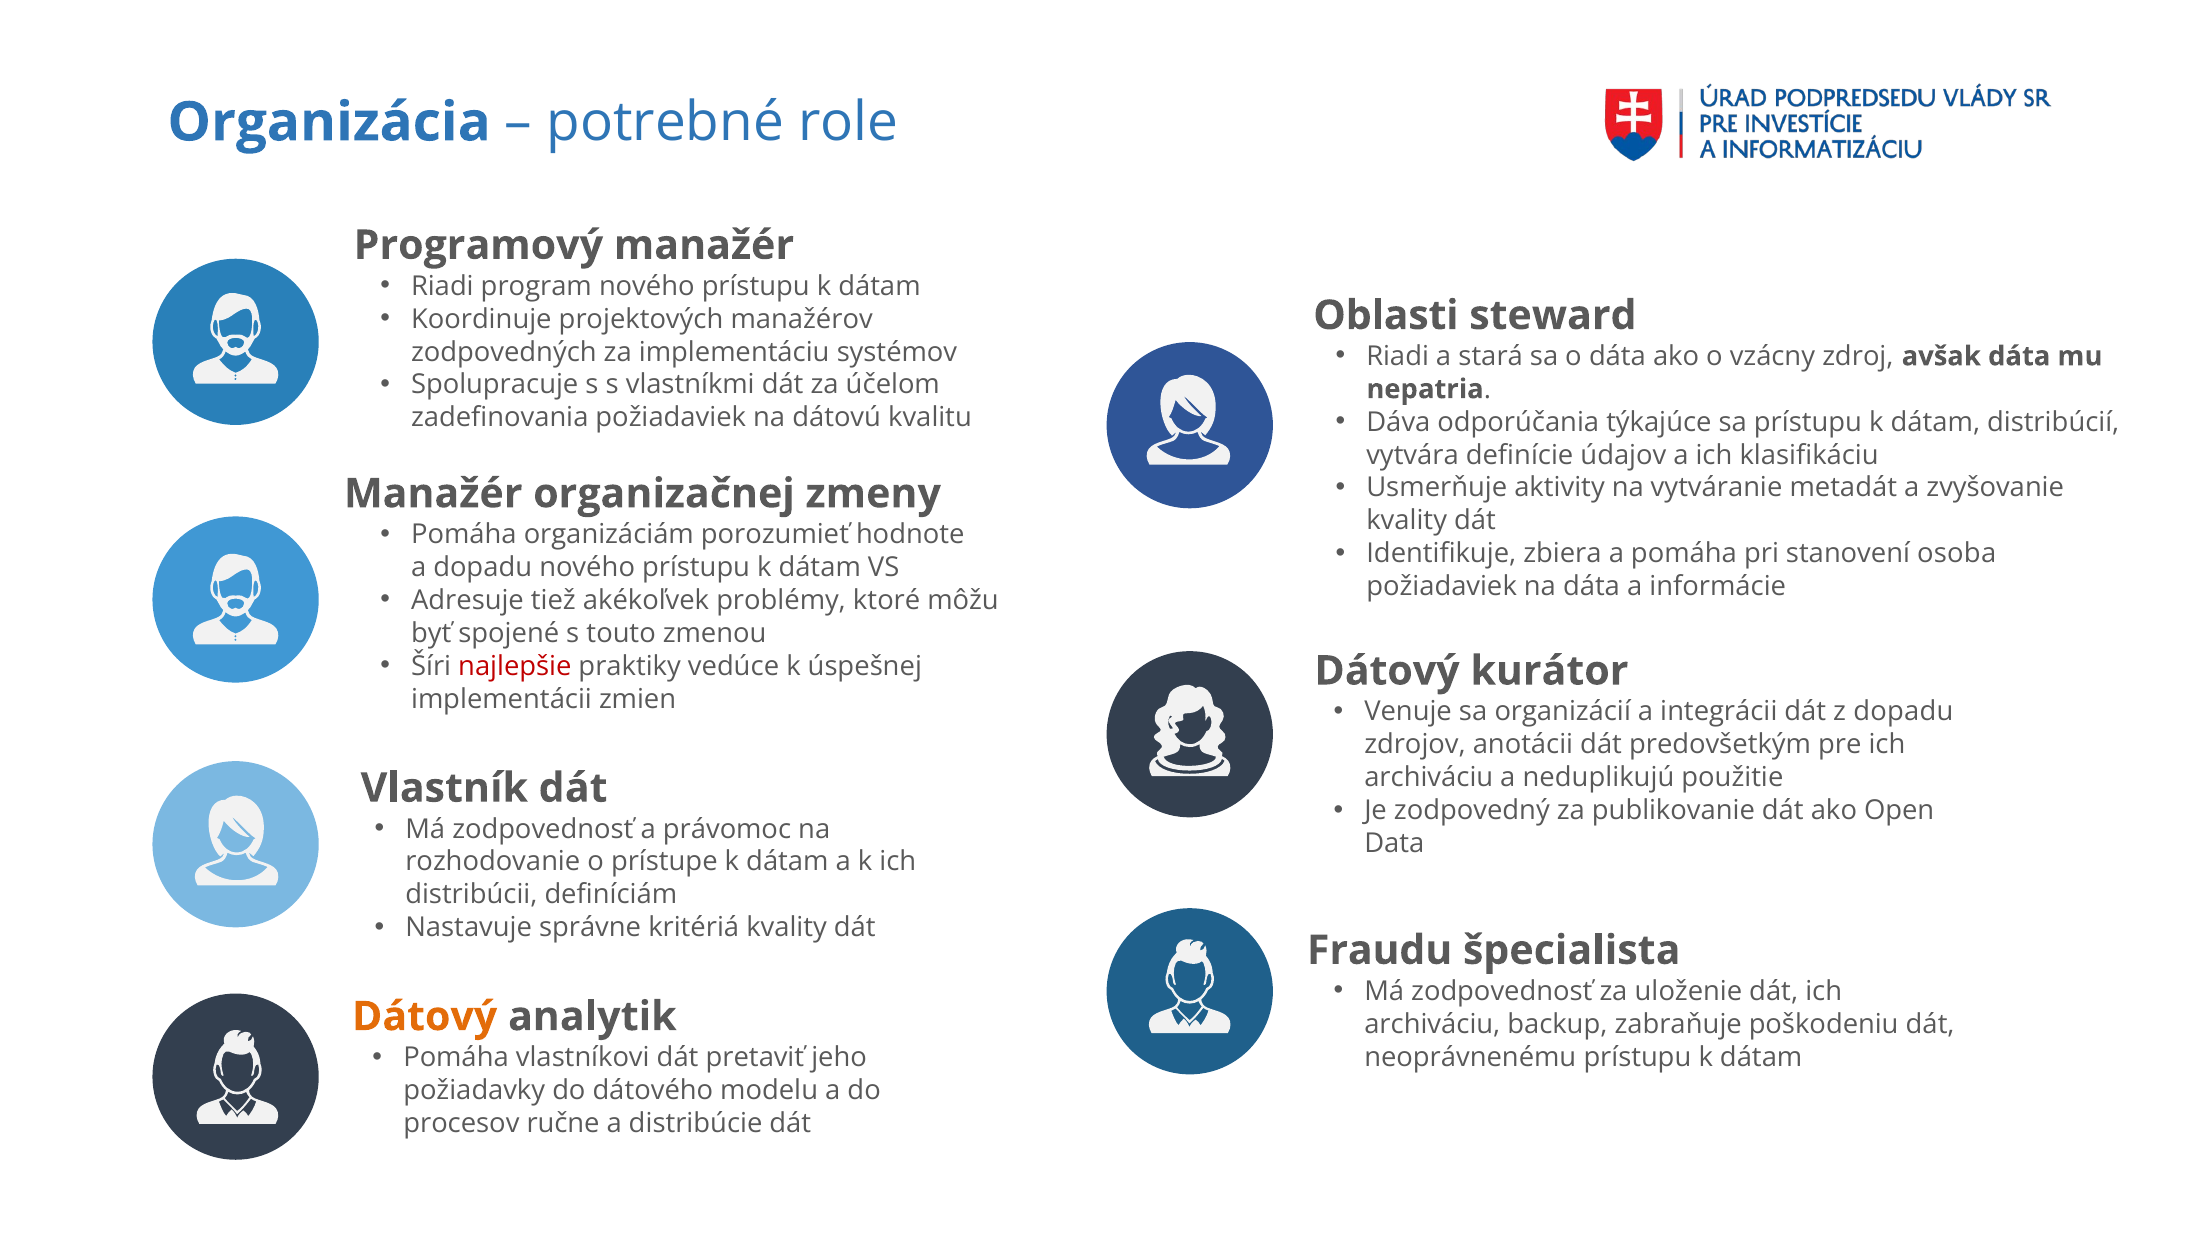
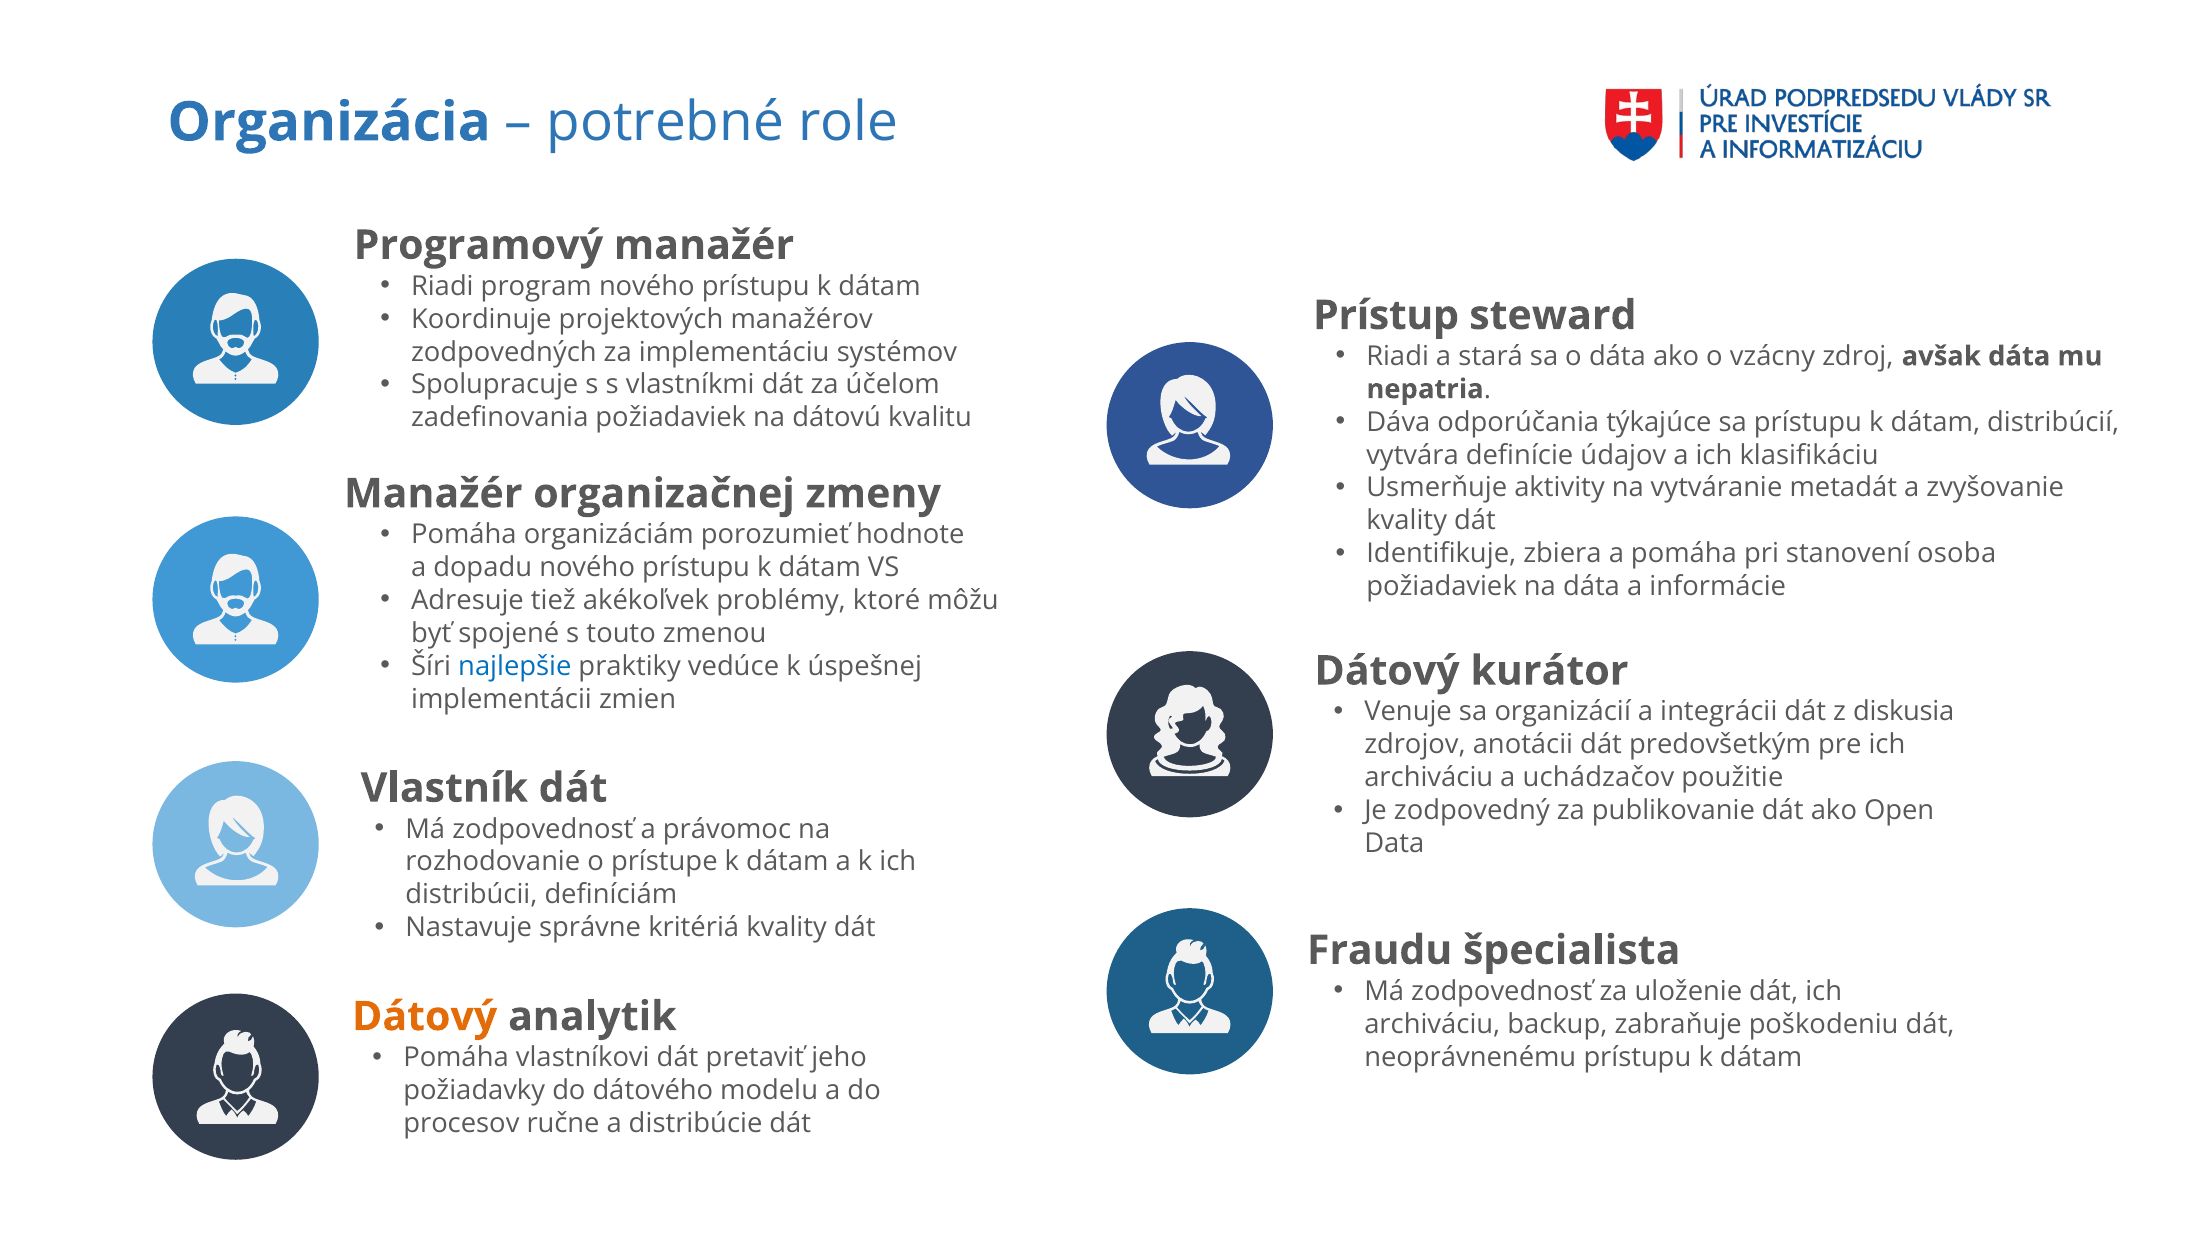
Oblasti: Oblasti -> Prístup (1386, 316)
najlepšie colour: red -> blue (515, 667)
z dopadu: dopadu -> diskusia (1904, 712)
neduplikujú: neduplikujú -> uchádzačov (1598, 778)
